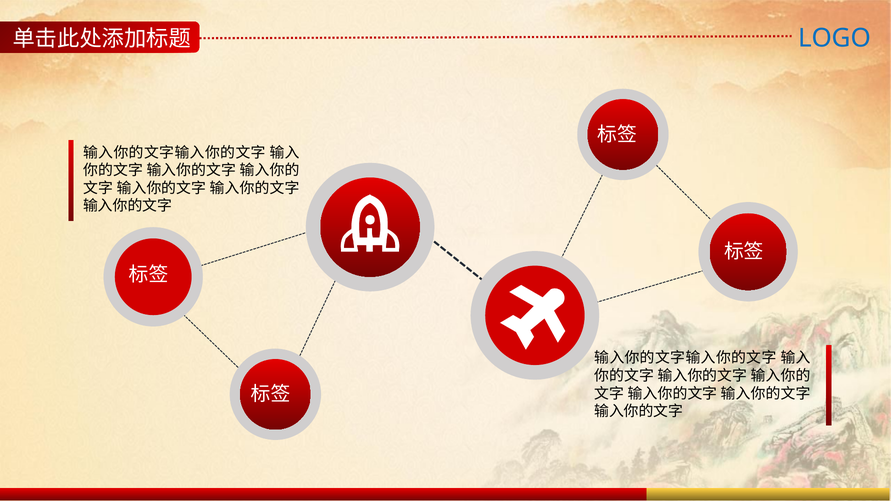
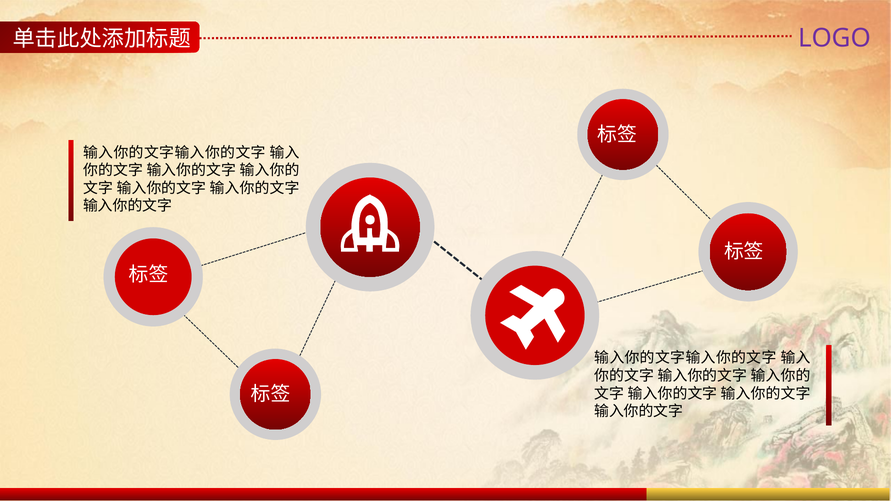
LOGO colour: blue -> purple (835, 38)
